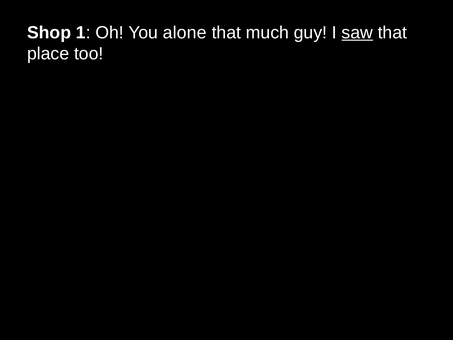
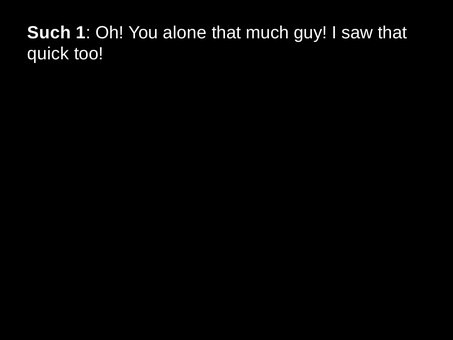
Shop: Shop -> Such (49, 33)
saw underline: present -> none (357, 33)
place: place -> quick (48, 54)
